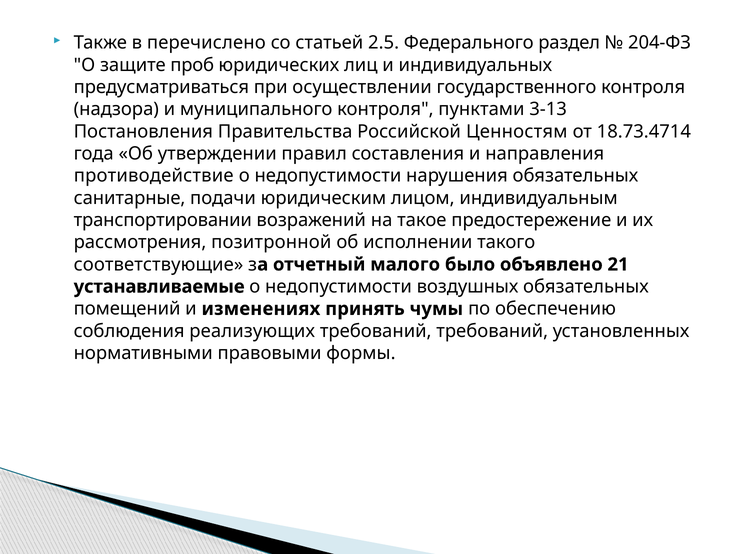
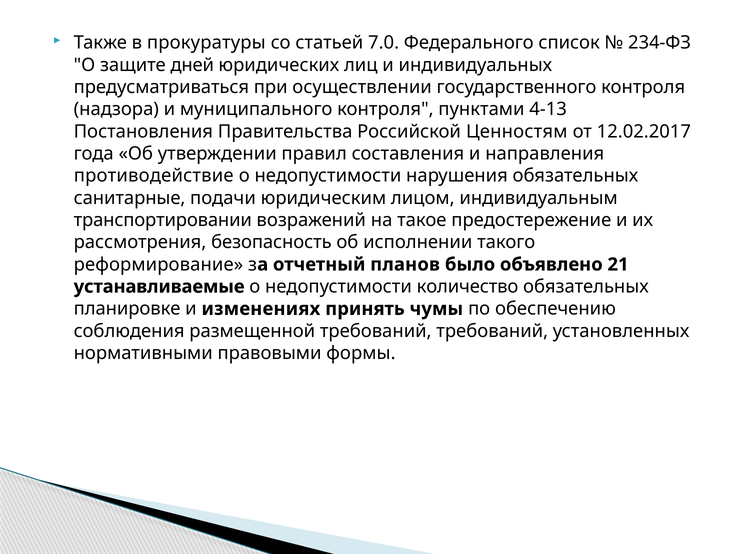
перечислено: перечислено -> прокуратуры (206, 43)
2.5: 2.5 -> 7.0 (384, 43)
раздел: раздел -> список (569, 43)
204-ФЗ: 204-ФЗ -> 234-ФЗ (660, 43)
проб: проб -> дней (192, 65)
3-13: 3-13 -> 4-13 (548, 109)
18.73.4714: 18.73.4714 -> 12.02.2017 (644, 131)
позитронной: позитронной -> безопасность (271, 242)
соответствующие: соответствующие -> реформирование (158, 264)
малого: малого -> планов (405, 264)
воздушных: воздушных -> количество (468, 286)
помещений: помещений -> планировке (127, 309)
реализующих: реализующих -> размещенной (252, 331)
